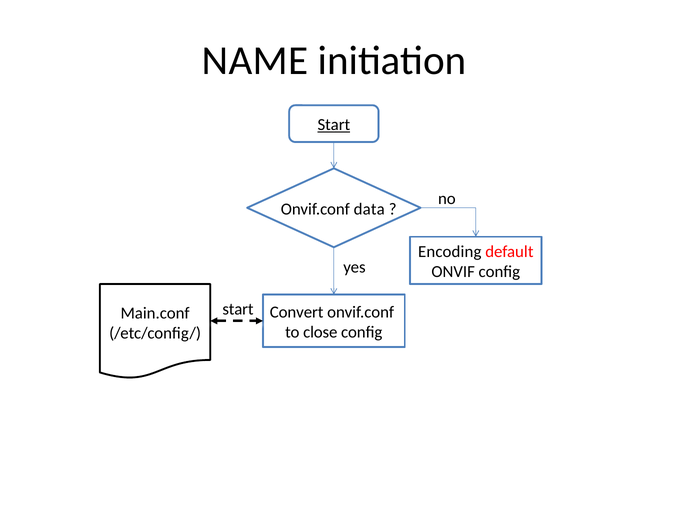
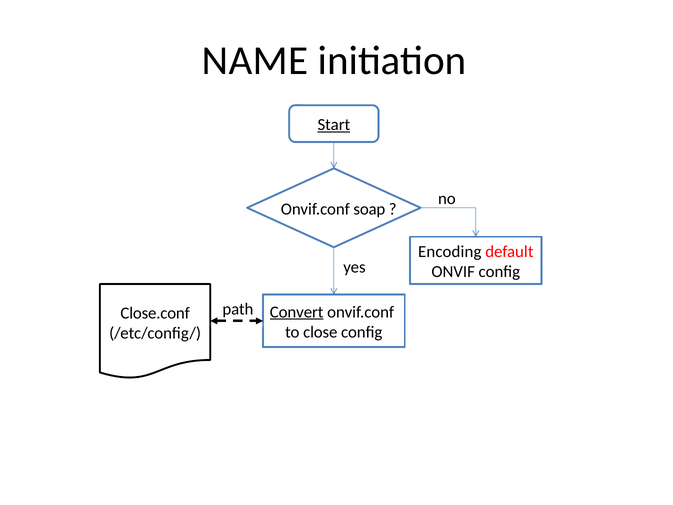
data: data -> soap (369, 209)
start: start -> path (238, 309)
Convert underline: none -> present (297, 312)
Main.conf: Main.conf -> Close.conf (155, 313)
